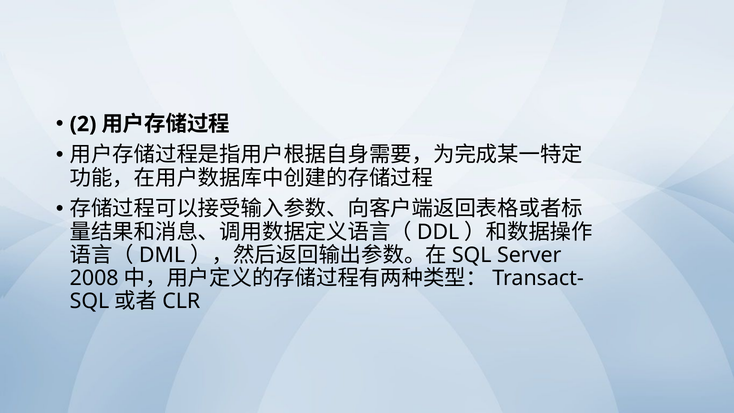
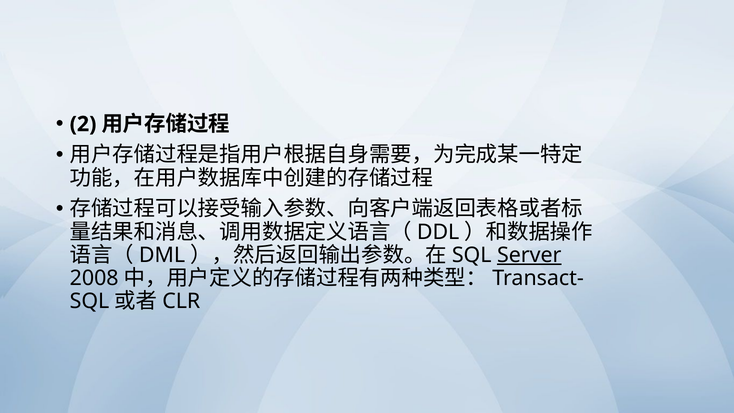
Server underline: none -> present (529, 255)
